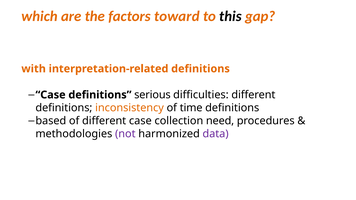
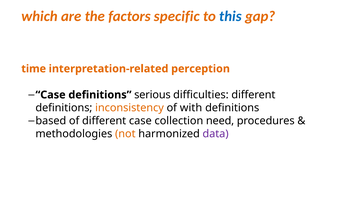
toward: toward -> specific (177, 16)
this colour: black -> blue (230, 16)
with: with -> time (34, 69)
interpretation-related definitions: definitions -> perception (201, 69)
time: time -> with (191, 108)
not colour: purple -> orange (125, 134)
